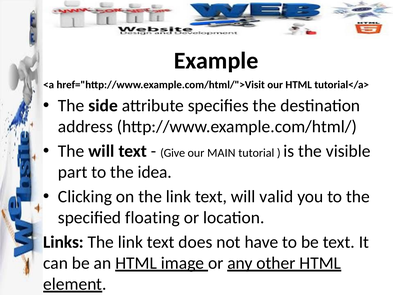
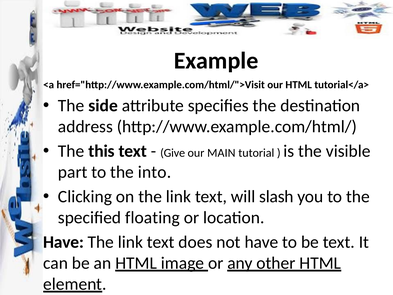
The will: will -> this (101, 151)
idea: idea -> into (155, 172)
valid: valid -> slash (276, 197)
Links: Links -> Have (63, 242)
